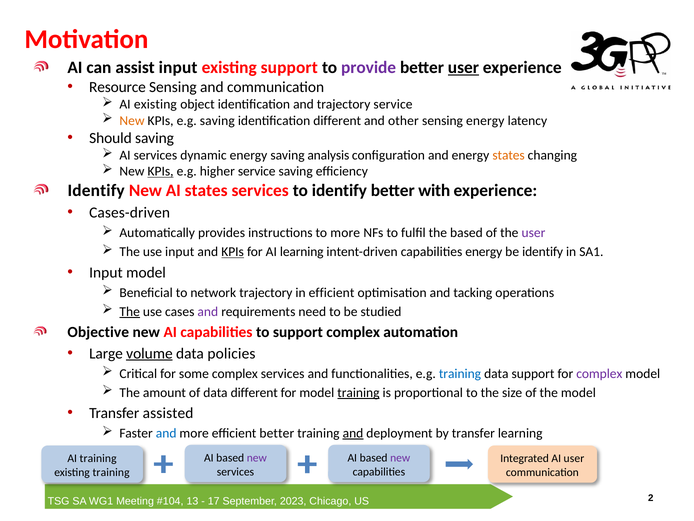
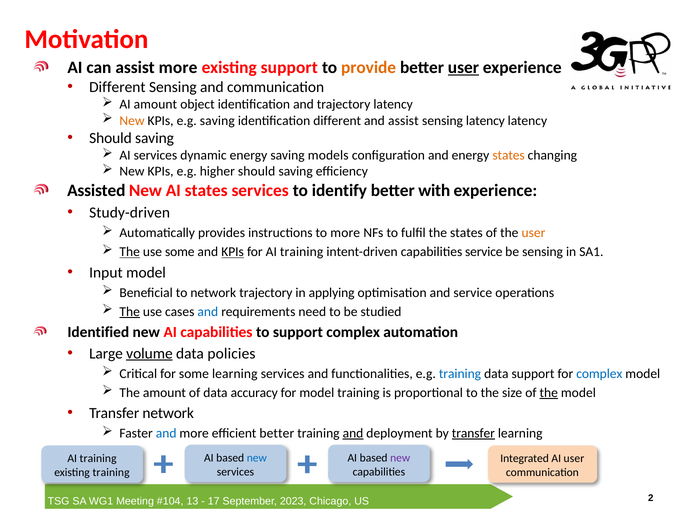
assist input: input -> more (178, 68)
provide colour: purple -> orange (369, 68)
Resource: Resource -> Different (117, 87)
AI existing: existing -> amount (155, 104)
trajectory service: service -> latency (393, 104)
and other: other -> assist (403, 120)
sensing energy: energy -> latency (485, 120)
analysis: analysis -> models (328, 155)
KPIs underline: present -> none (161, 171)
higher service: service -> should (257, 171)
Identify: Identify -> Assisted (96, 190)
Cases-driven: Cases-driven -> Study-driven (130, 213)
the based: based -> states (466, 233)
user colour: purple -> orange (533, 233)
The underline: none -> present (130, 252)
use input: input -> some (180, 252)
for AI learning: learning -> training (302, 252)
capabilities energy: energy -> service (484, 252)
be identify: identify -> sensing (543, 252)
in efficient: efficient -> applying (332, 292)
and tacking: tacking -> service (473, 292)
and colour: purple -> blue (208, 311)
Objective: Objective -> Identified (98, 332)
some complex: complex -> learning (235, 373)
complex colour: purple -> blue (599, 373)
data different: different -> accuracy (254, 392)
training underline: present -> none (358, 392)
the underline: none -> present (549, 392)
Transfer assisted: assisted -> network (168, 413)
transfer underline: none -> present (473, 433)
new colour: purple -> blue (257, 457)
